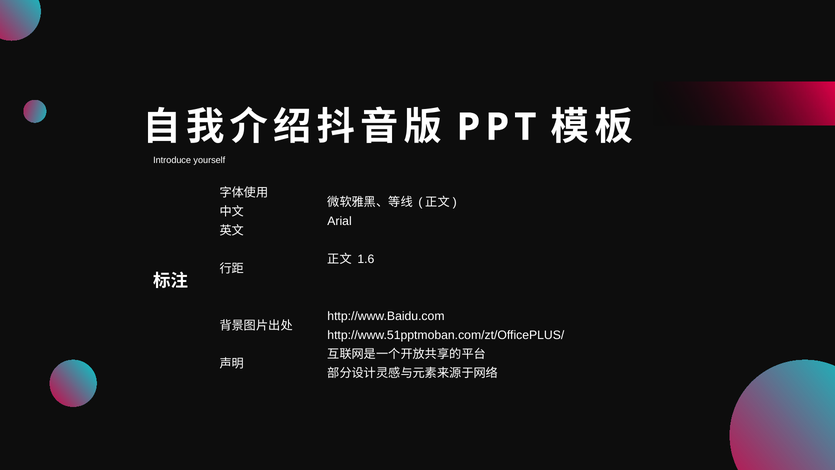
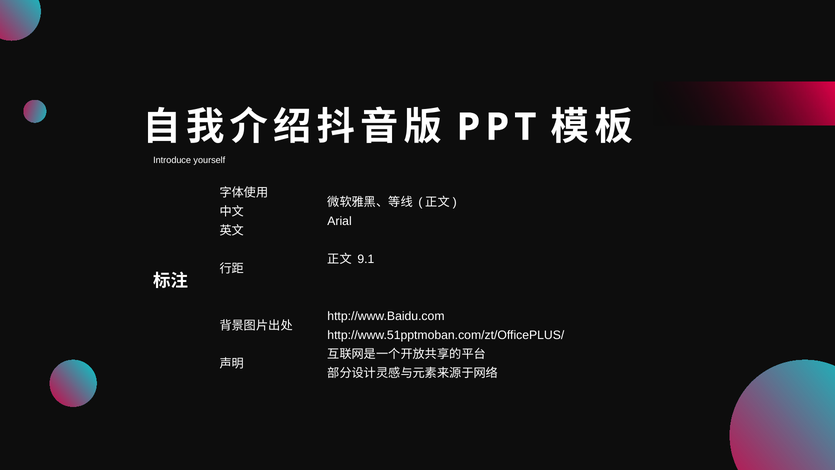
1.6: 1.6 -> 9.1 (366, 259)
